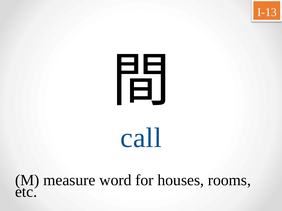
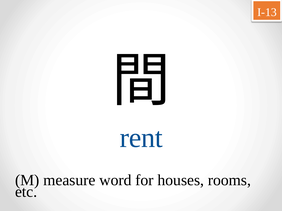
call: call -> rent (141, 138)
